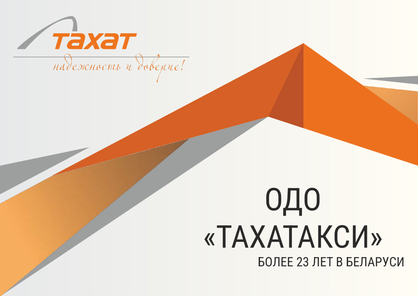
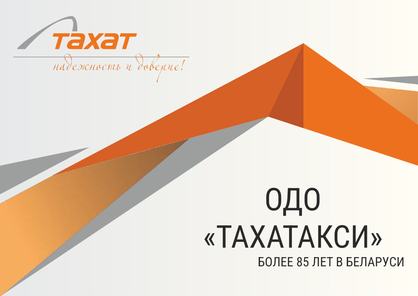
23: 23 -> 85 (303, 262)
